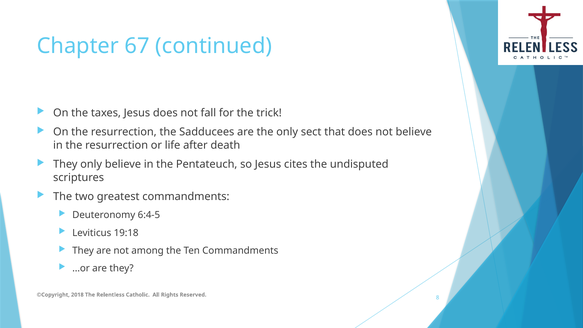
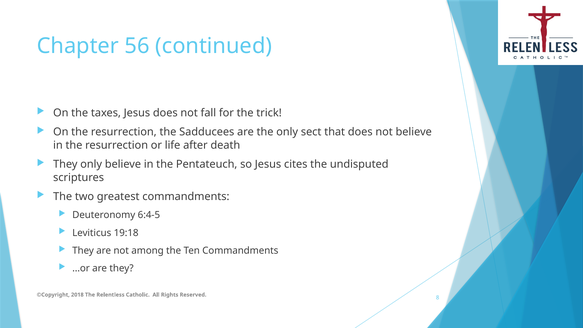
67: 67 -> 56 (137, 46)
